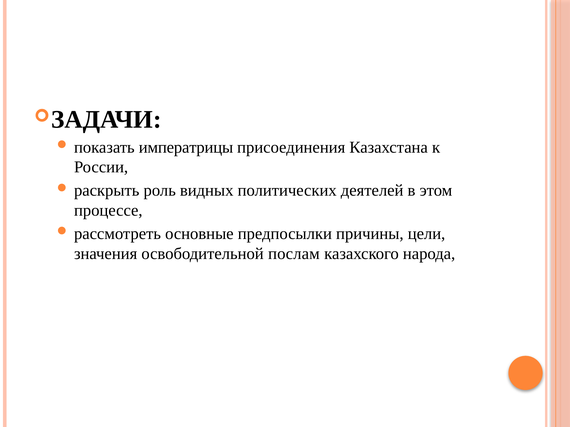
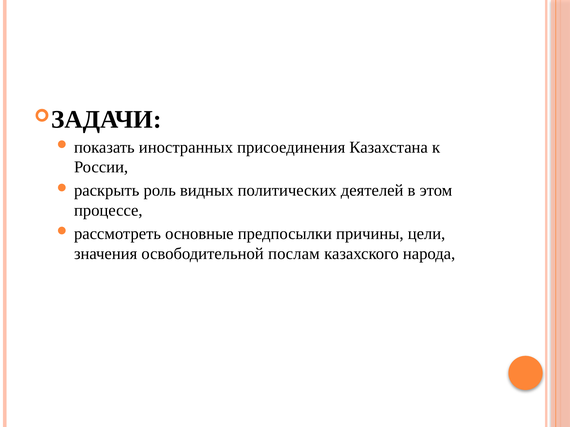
императрицы: императрицы -> иностранных (186, 147)
